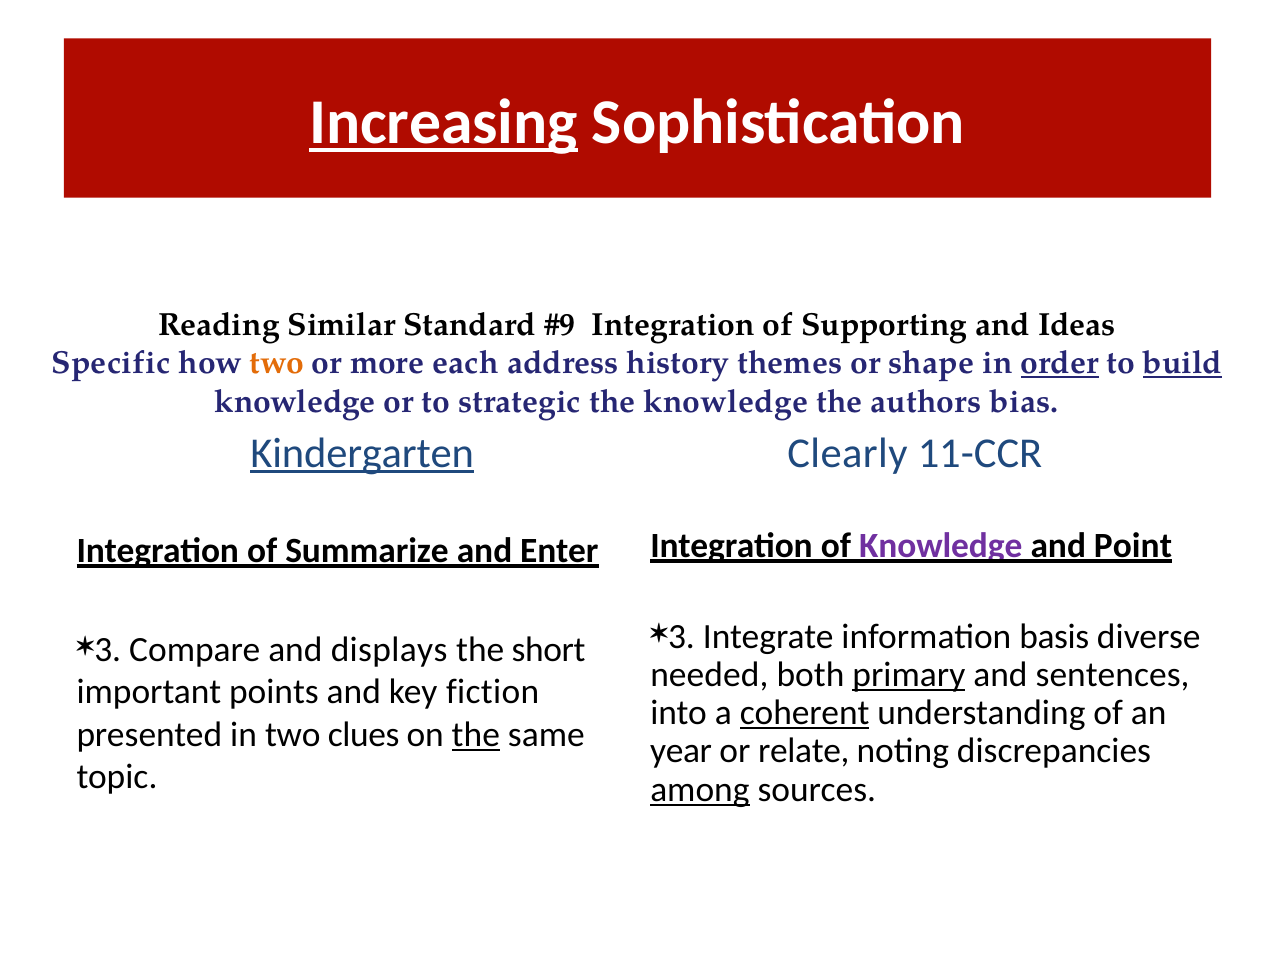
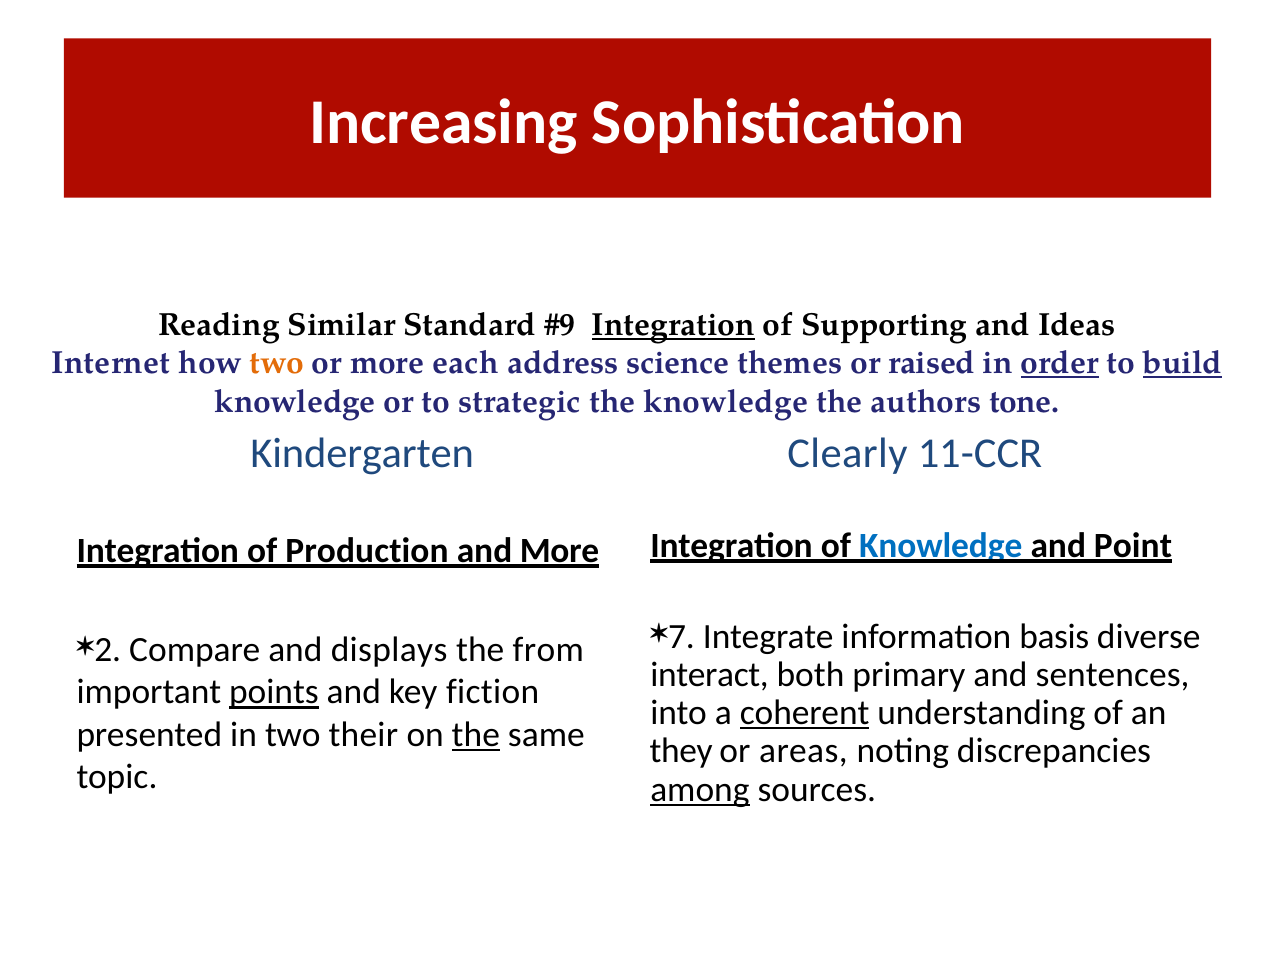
Increasing underline: present -> none (443, 122)
Integration underline: none -> present (673, 325)
Specific: Specific -> Internet (111, 363)
history: history -> science (678, 363)
shape: shape -> raised (932, 363)
bias: bias -> tone (1024, 402)
Kindergarten underline: present -> none (362, 453)
Knowledge colour: purple -> blue (941, 546)
Summarize: Summarize -> Production (367, 551)
and Enter: Enter -> More (559, 551)
3: 3 -> 7 (681, 637)
3: 3 -> 2 (108, 650)
short: short -> from (548, 650)
needed: needed -> interact (710, 675)
primary underline: present -> none (909, 675)
points underline: none -> present (274, 692)
clues: clues -> their (363, 735)
year: year -> they (681, 751)
relate: relate -> areas (803, 751)
